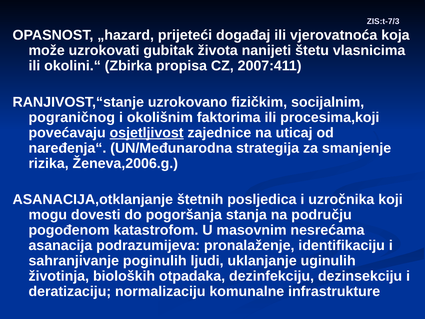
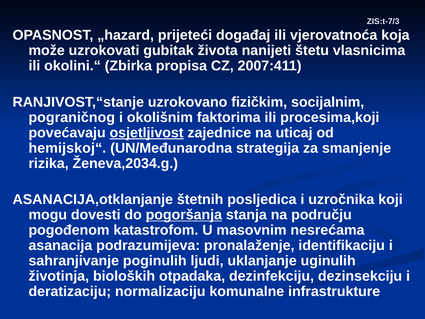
naređenja“: naređenja“ -> hemijskoj“ (67, 148)
Ženeva,2006.g: Ženeva,2006.g -> Ženeva,2034.g (125, 163)
pogoršanja underline: none -> present (184, 215)
